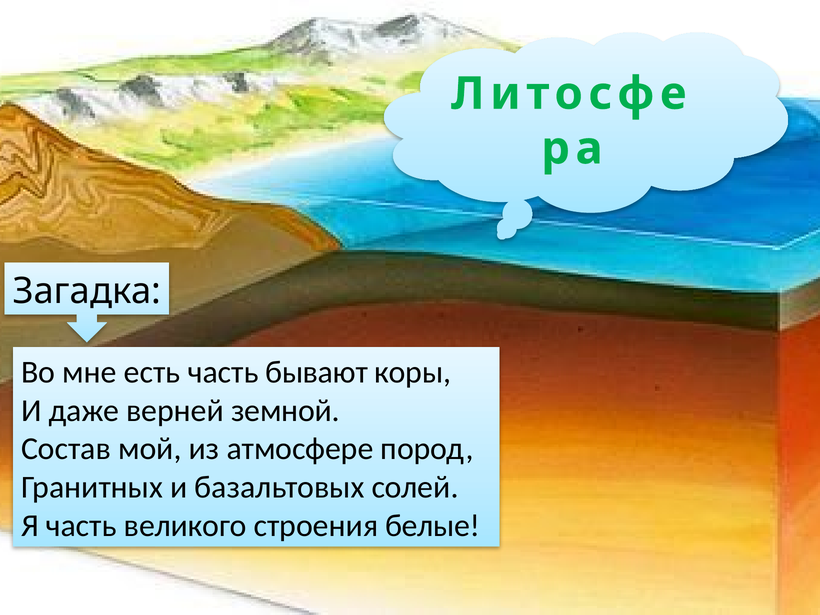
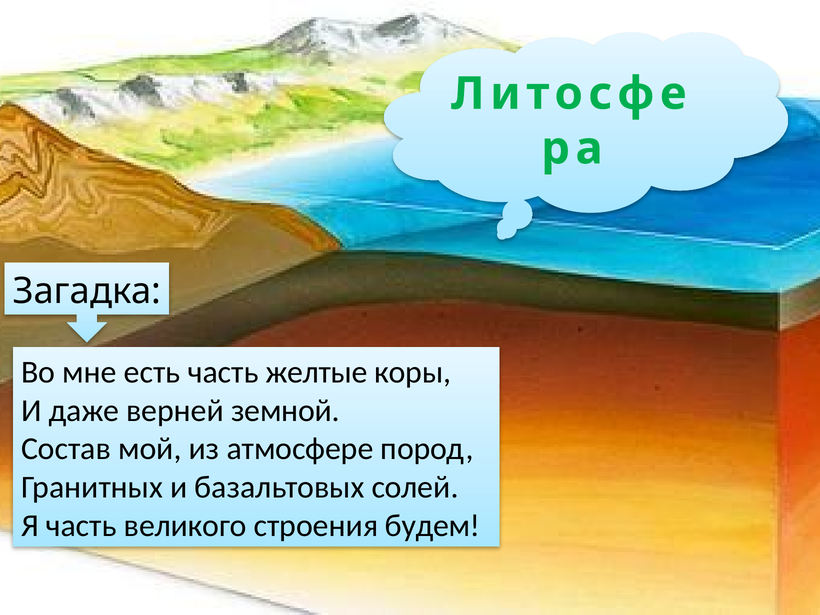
бывают: бывают -> желтые (317, 372)
белые: белые -> будем (433, 525)
